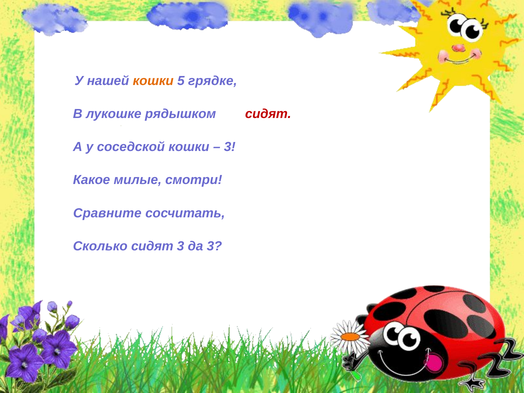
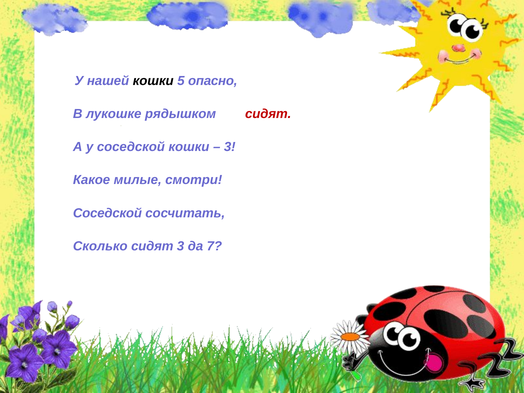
кошки colour: orange -> black (153, 81)
грядке: грядке -> опасно (213, 81)
Сравните: Сравните -> Соседской (107, 213)
да 3: 3 -> 7 (214, 246)
